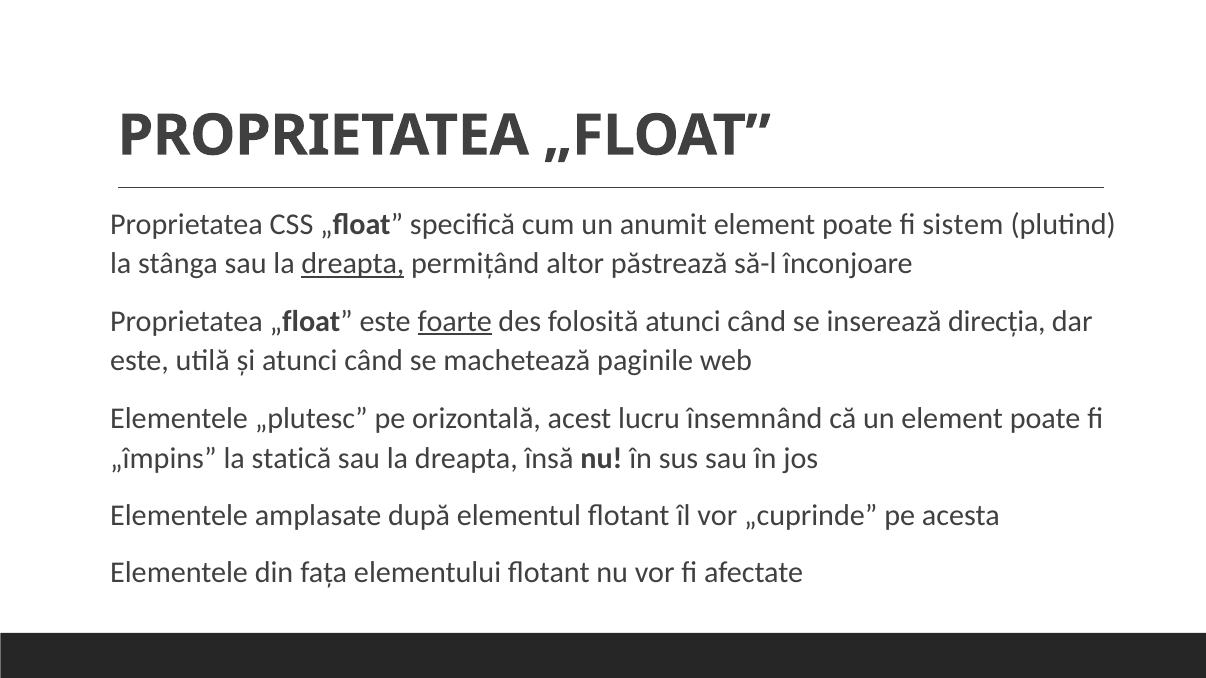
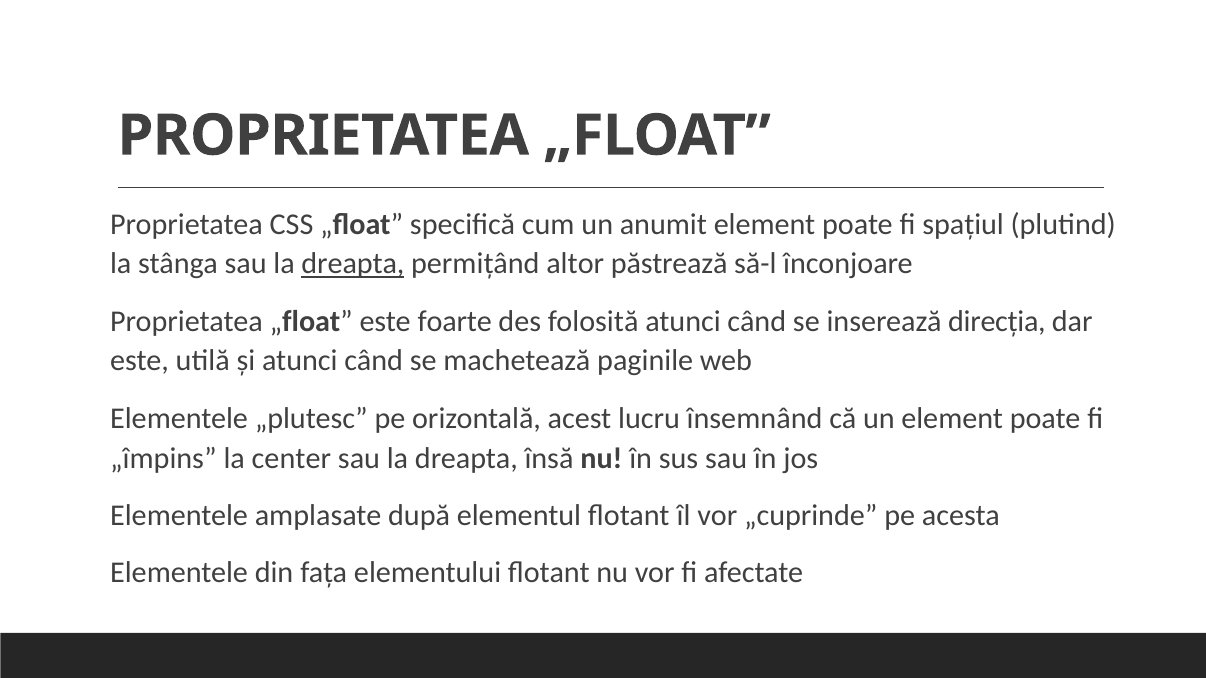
sistem: sistem -> spațiul (963, 224)
foarte underline: present -> none (455, 321)
statică: statică -> center (291, 458)
